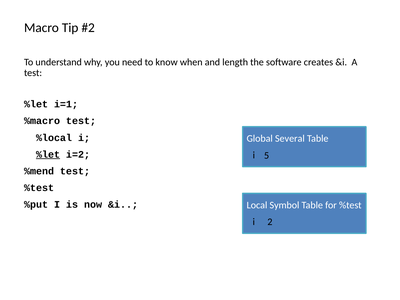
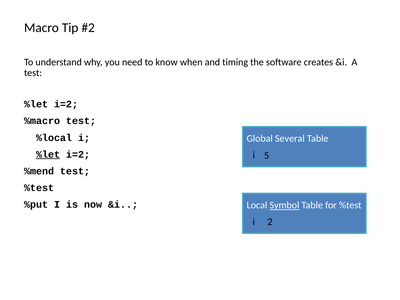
length: length -> timing (235, 62)
i=1: i=1 -> i=2 (66, 104)
Symbol underline: none -> present (284, 205)
